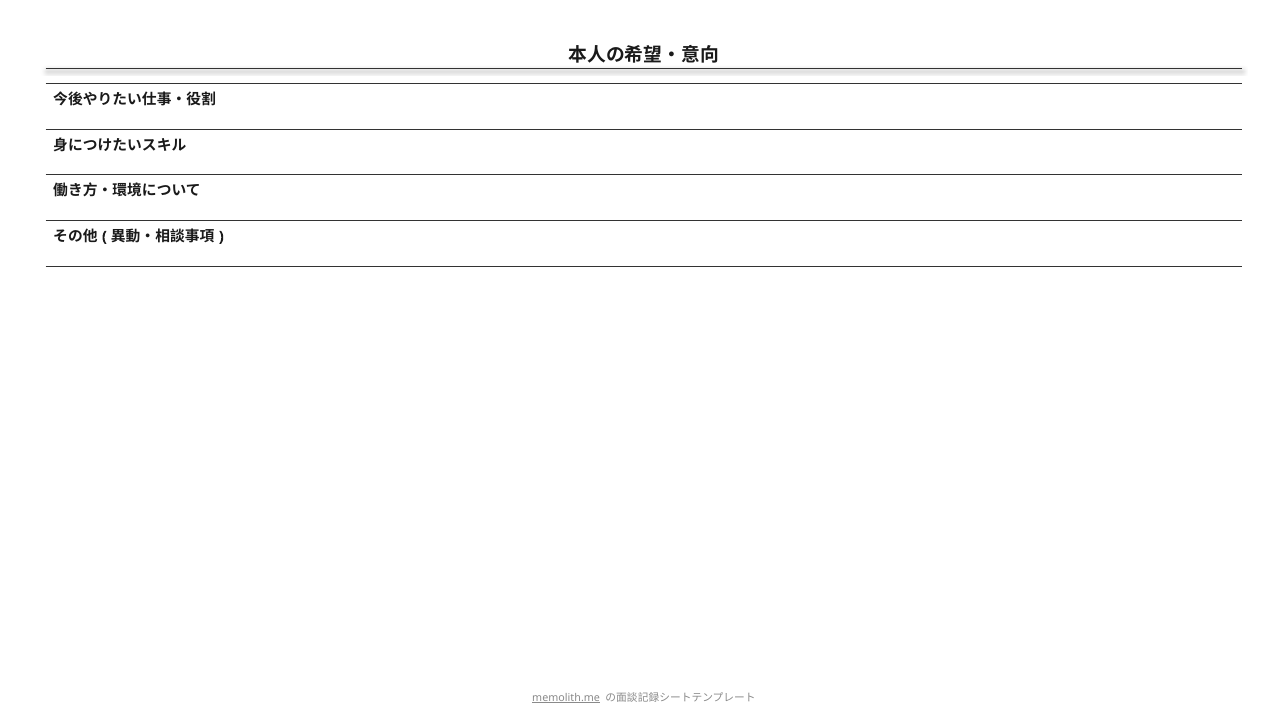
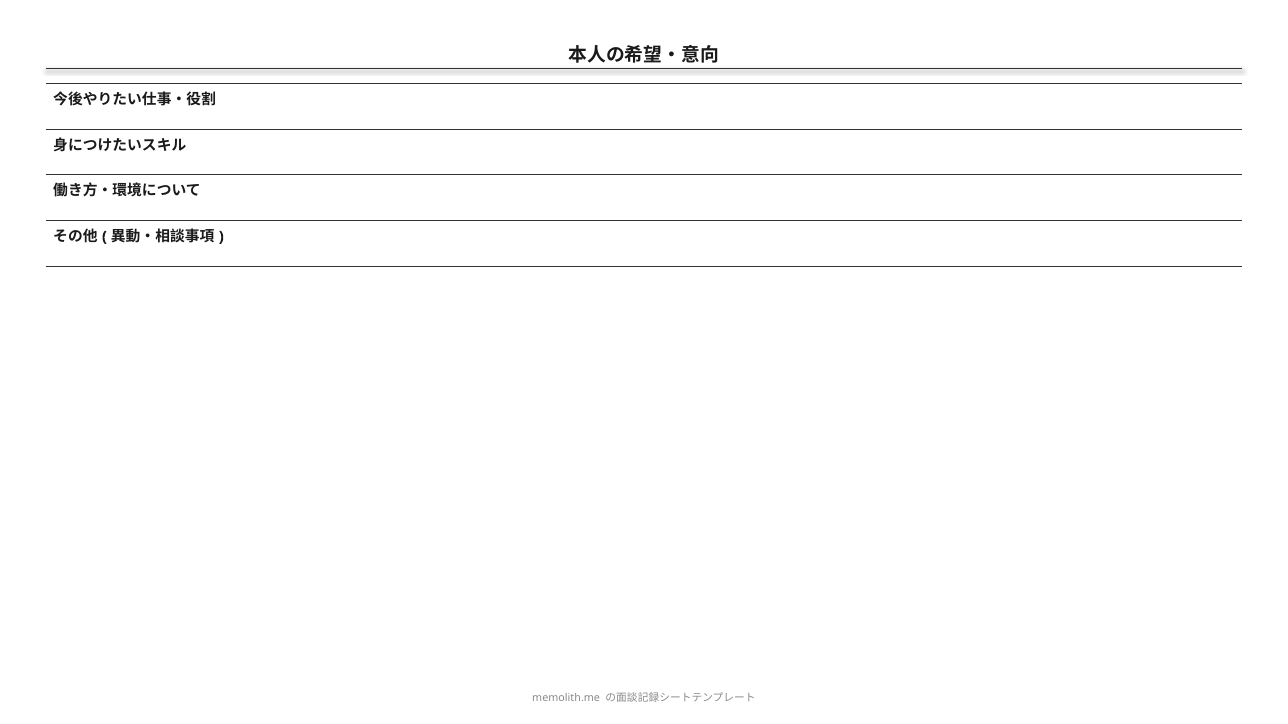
memolith.me underline: present -> none (566, 698)
